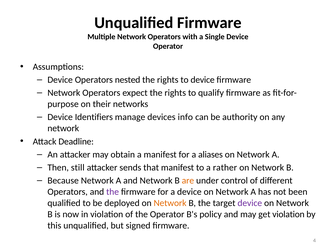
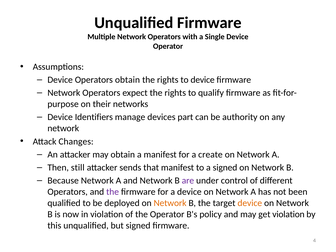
Operators nested: nested -> obtain (127, 80)
info: info -> part (185, 117)
Deadline: Deadline -> Changes (76, 141)
aliases: aliases -> create (210, 154)
a rather: rather -> signed (225, 168)
are colour: orange -> purple (188, 181)
device colour: purple -> orange (250, 203)
